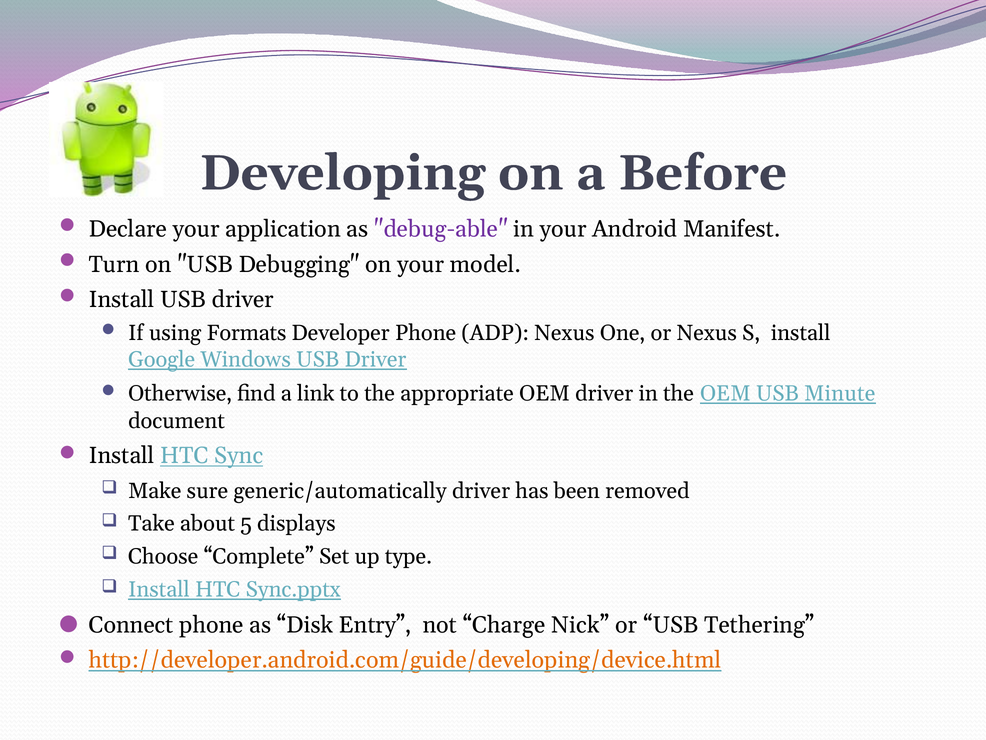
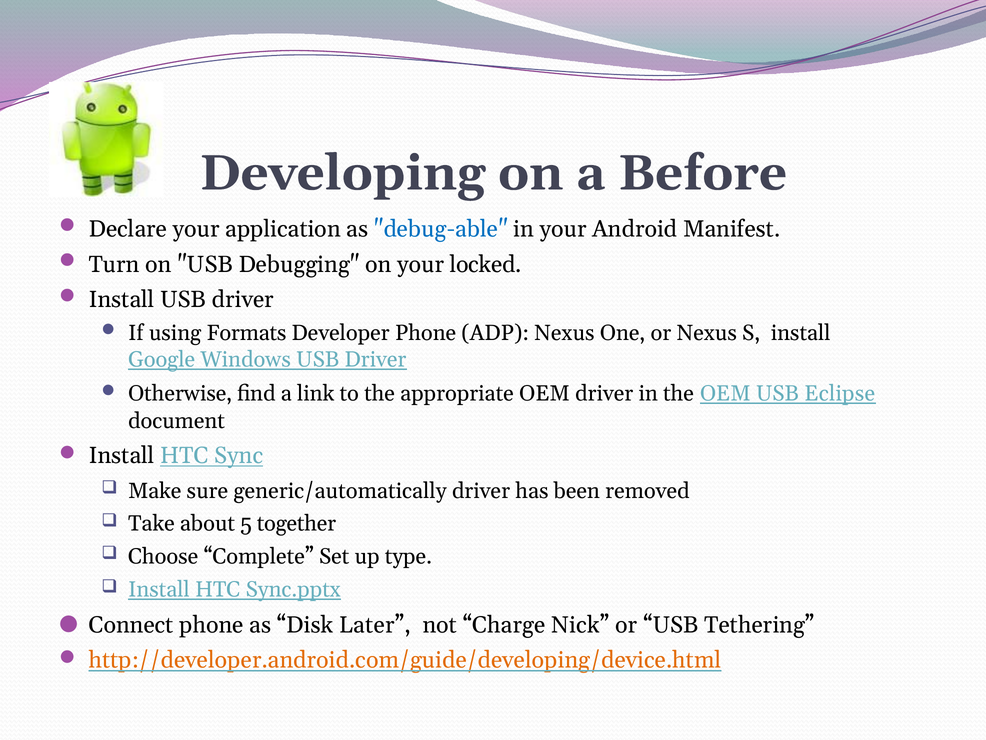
debug-able colour: purple -> blue (441, 229)
model: model -> locked (486, 264)
Minute: Minute -> Eclipse (840, 393)
displays: displays -> together (296, 523)
Entry: Entry -> Later (375, 625)
